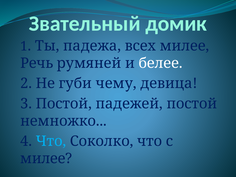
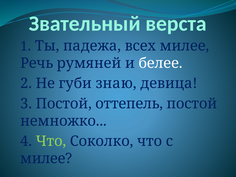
домик: домик -> верста (176, 24)
чему: чему -> знаю (116, 83)
падежей: падежей -> оттепель (129, 104)
Что colour: light blue -> light green (51, 141)
